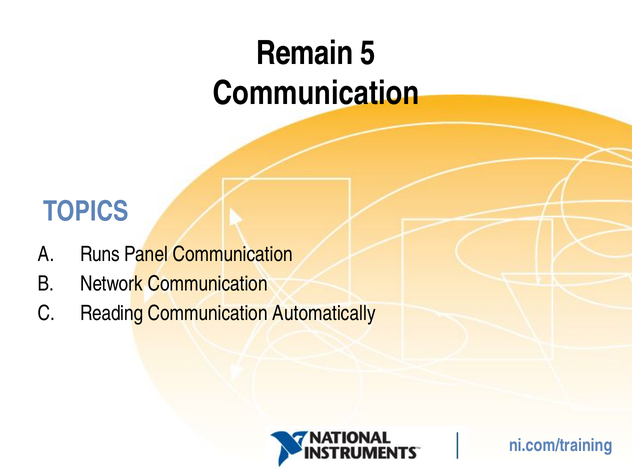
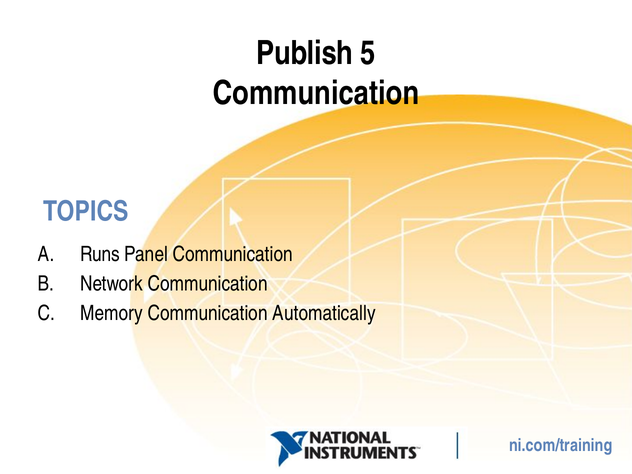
Remain: Remain -> Publish (305, 53)
Reading: Reading -> Memory (111, 313)
